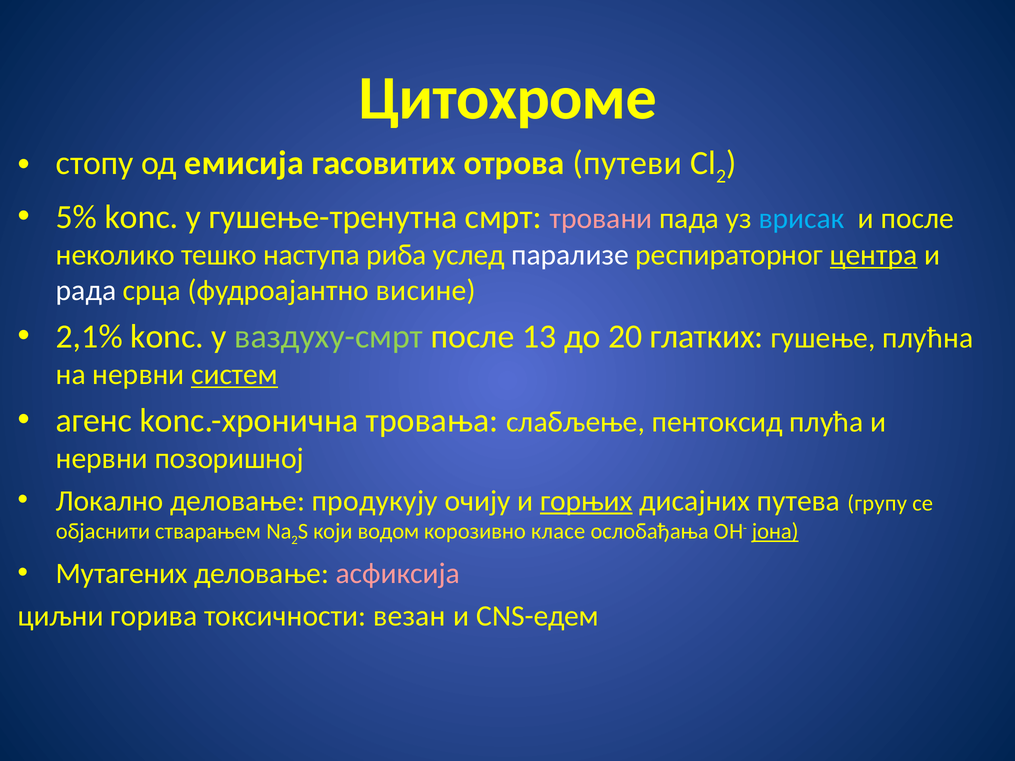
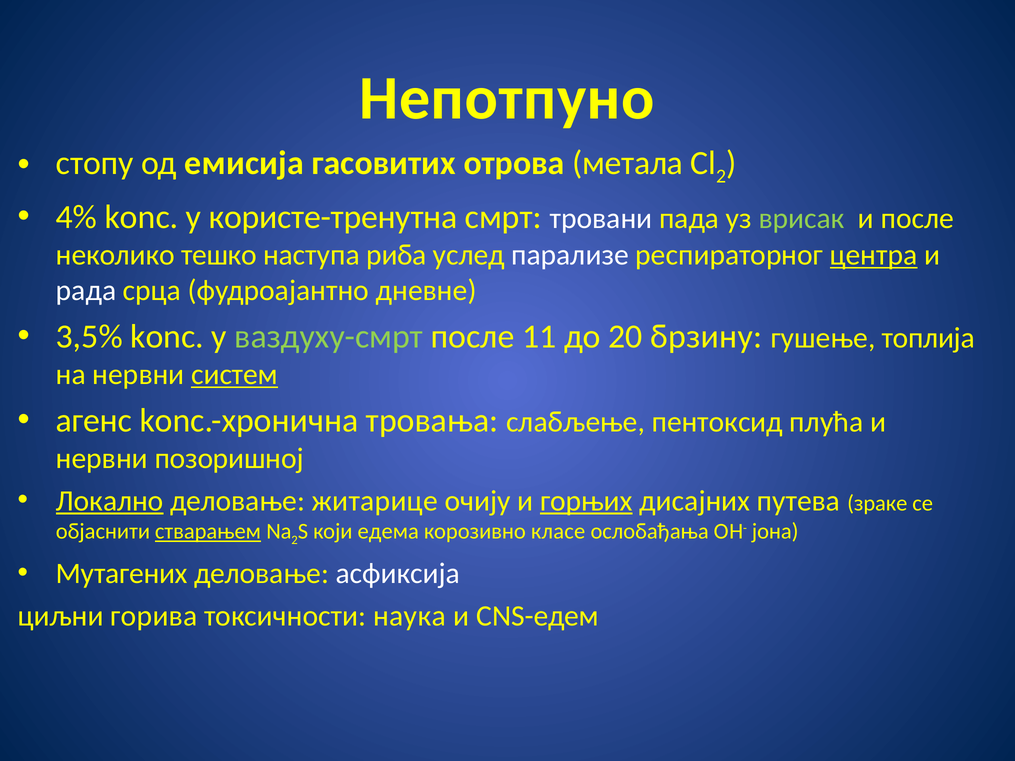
Цитохроме: Цитохроме -> Непотпуно (507, 98)
путеви: путеви -> метала (628, 163)
5%: 5% -> 4% (77, 217)
гушење-тренутна: гушење-тренутна -> користе-тренутна (333, 217)
тровани colour: pink -> white (601, 219)
врисак colour: light blue -> light green (802, 219)
висине: висине -> дневне (426, 291)
2,1%: 2,1% -> 3,5% (89, 337)
13: 13 -> 11 (539, 337)
глатких: глатких -> брзину (706, 337)
плућна: плућна -> топлија (928, 338)
Локално underline: none -> present (110, 501)
продукују: продукују -> житарице (375, 501)
групу: групу -> зраке (877, 503)
стварањем underline: none -> present (208, 532)
водом: водом -> едема (388, 532)
јона underline: present -> none (775, 532)
асфиксија colour: pink -> white (398, 574)
везан: везан -> наука (409, 616)
